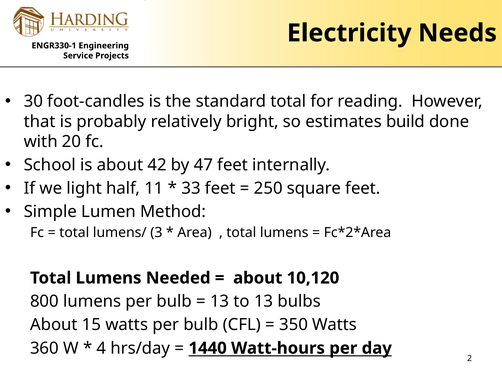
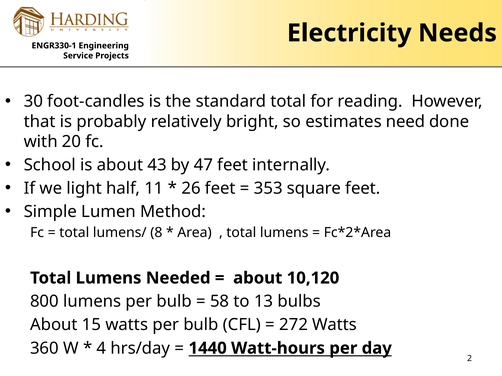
build: build -> need (405, 122)
42: 42 -> 43 (157, 165)
33: 33 -> 26 (191, 189)
250: 250 -> 353 (268, 189)
3: 3 -> 8 (156, 233)
13: 13 -> 58 (220, 302)
350: 350 -> 272 (294, 325)
